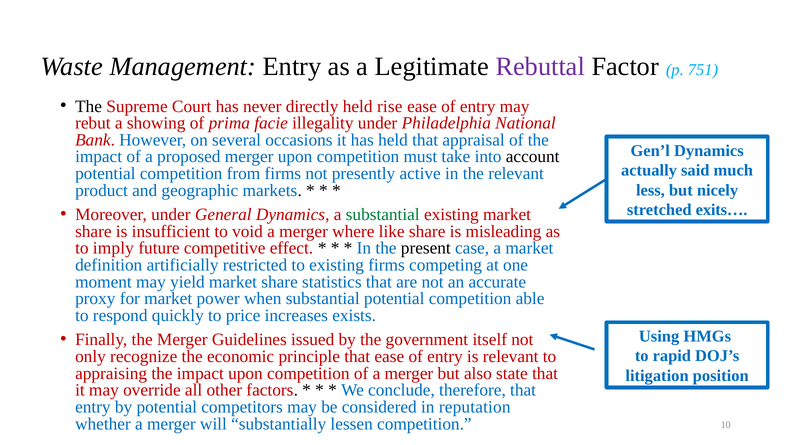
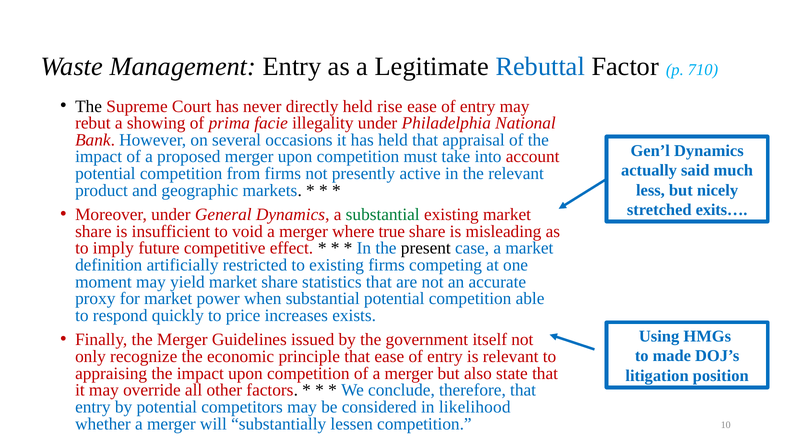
Rebuttal colour: purple -> blue (540, 67)
751: 751 -> 710 (703, 70)
account colour: black -> red (533, 157)
like: like -> true (392, 231)
rapid: rapid -> made (672, 356)
reputation: reputation -> likelihood (475, 407)
